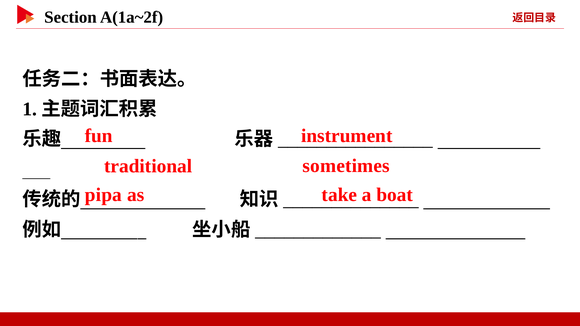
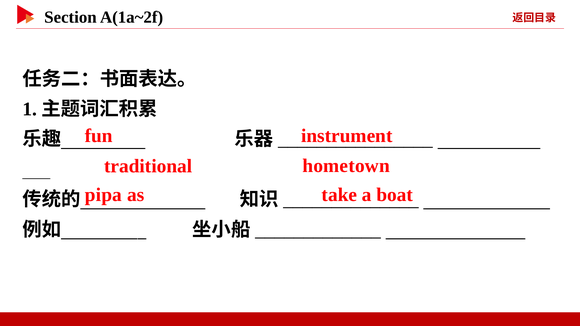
sometimes: sometimes -> hometown (346, 166)
